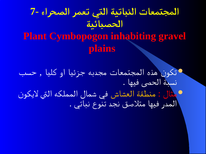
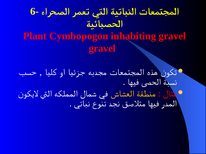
7-: 7- -> 6- (35, 11)
plains: plains -> gravel (102, 48)
